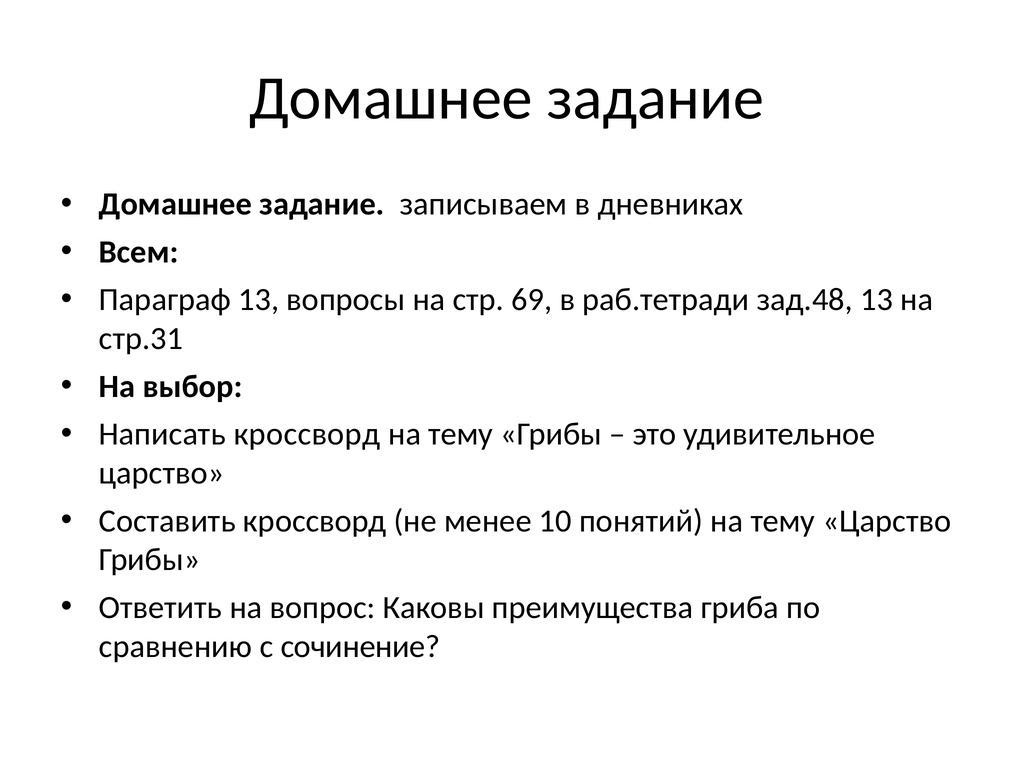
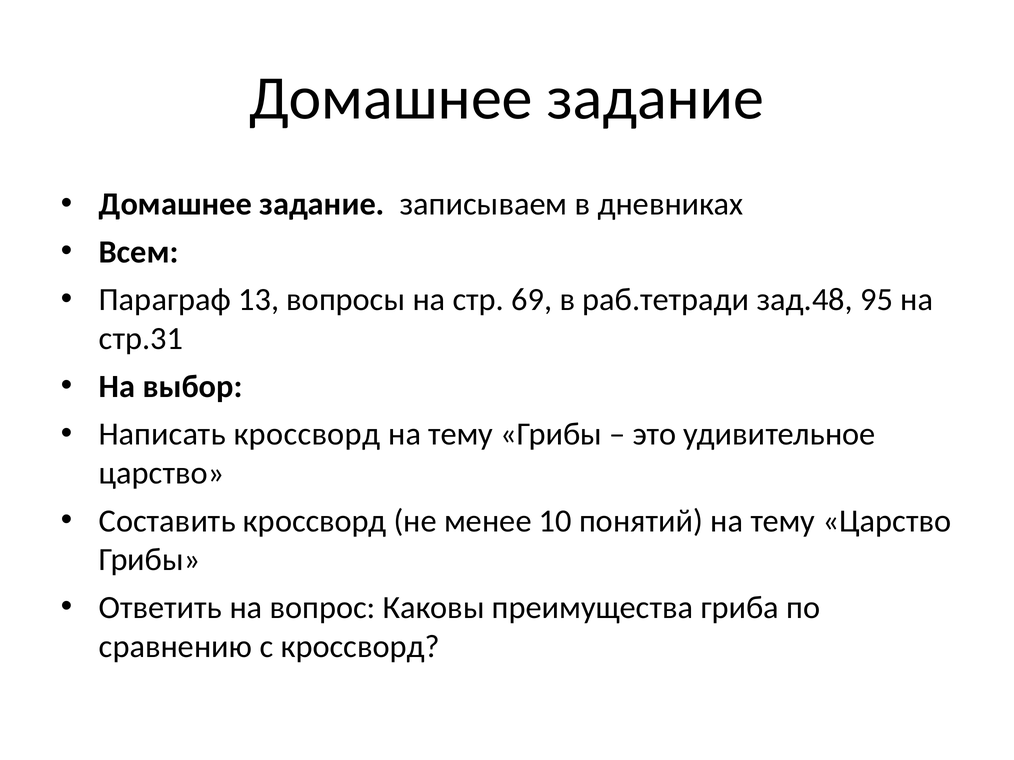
зад.48 13: 13 -> 95 (877, 300)
с сочинение: сочинение -> кроссворд (360, 647)
